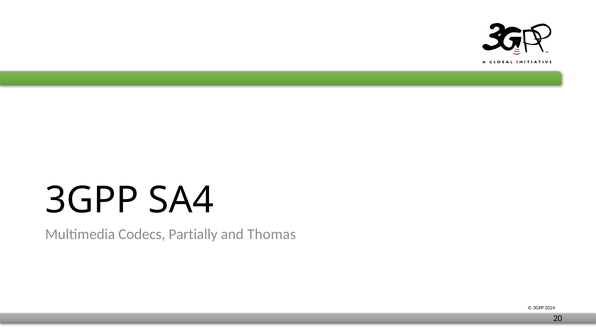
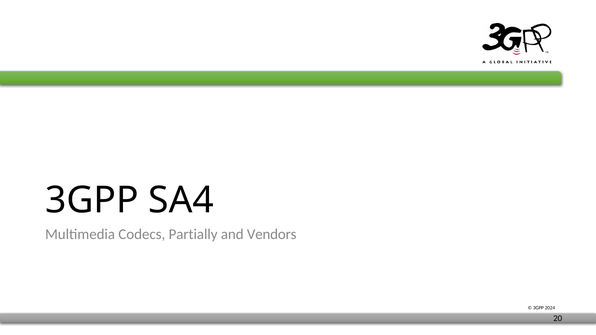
Thomas: Thomas -> Vendors (272, 235)
